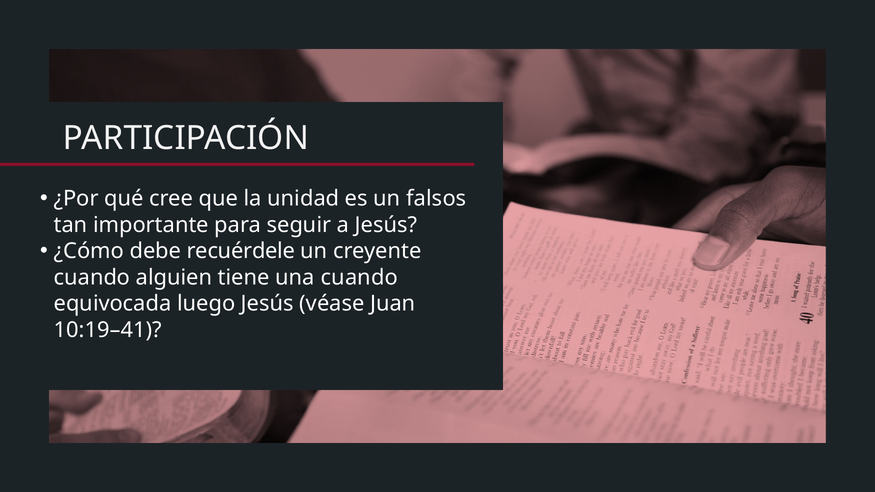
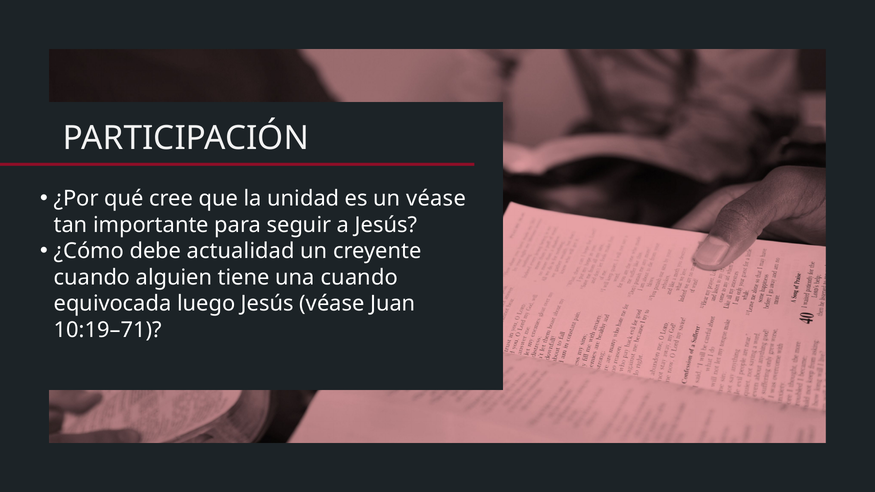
un falsos: falsos -> véase (436, 199)
recuérdele: recuérdele -> actualidad (241, 251)
10:19–41: 10:19–41 -> 10:19–71 (108, 330)
